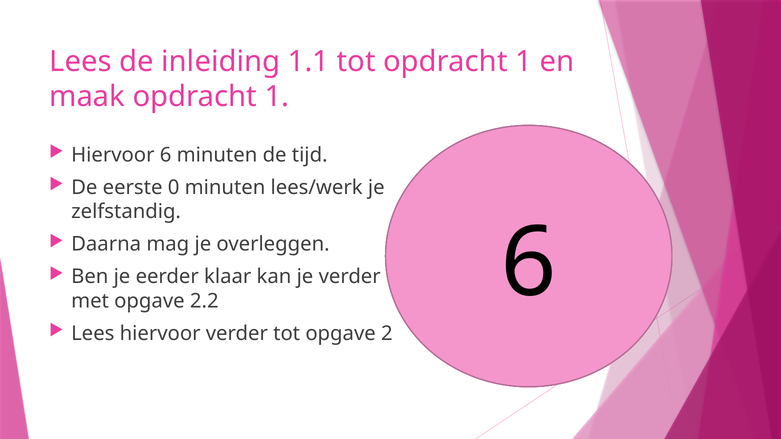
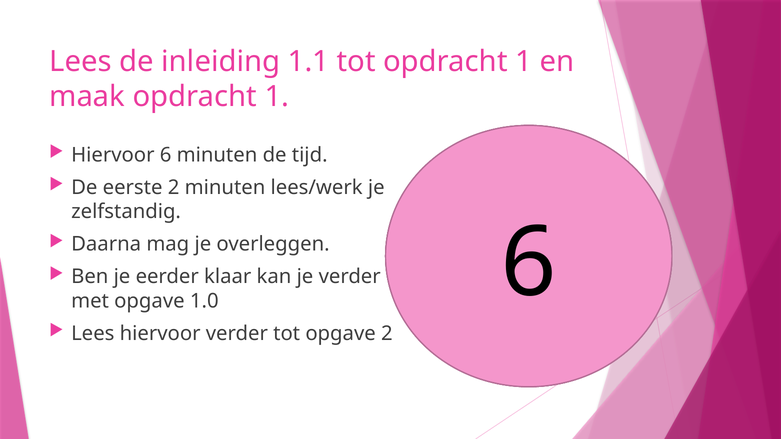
eerste 0: 0 -> 2 (174, 187)
2.2: 2.2 -> 1.0 (204, 301)
